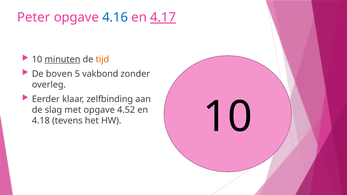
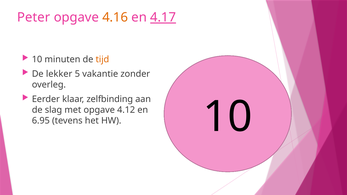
4.16 colour: blue -> orange (115, 17)
minuten underline: present -> none (62, 59)
boven: boven -> lekker (59, 74)
vakbond: vakbond -> vakantie (100, 74)
4.52: 4.52 -> 4.12 (126, 110)
4.18: 4.18 -> 6.95 (41, 121)
